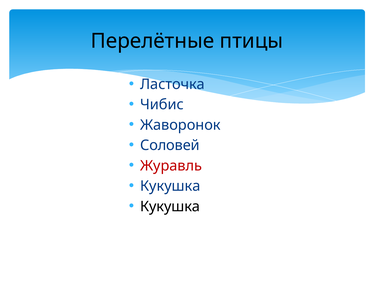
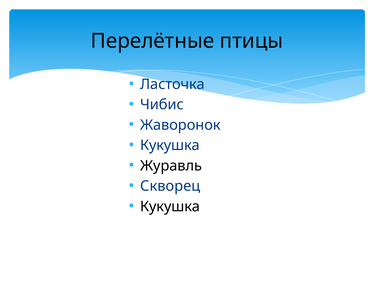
Соловей: Соловей -> Кукушка (170, 145)
Журавль colour: red -> black (171, 165)
Кукушка: Кукушка -> Скворец (170, 186)
